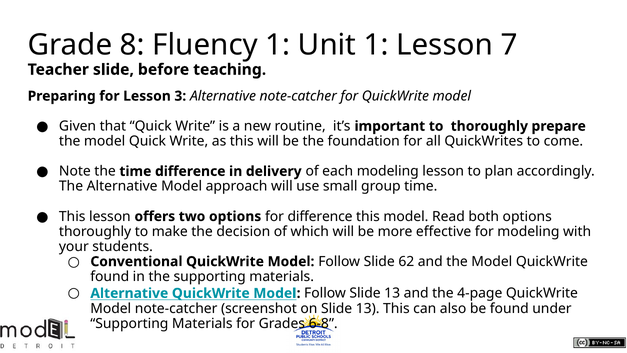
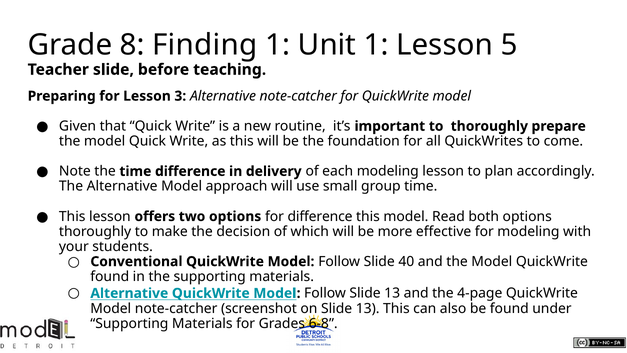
Fluency: Fluency -> Finding (205, 45)
7: 7 -> 5 (509, 45)
62: 62 -> 40 (406, 261)
